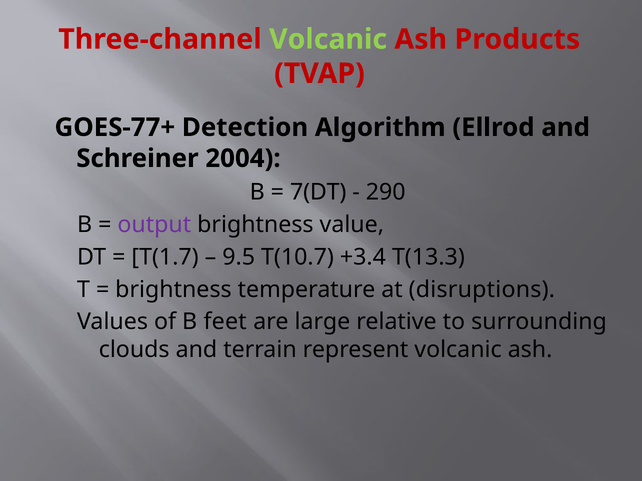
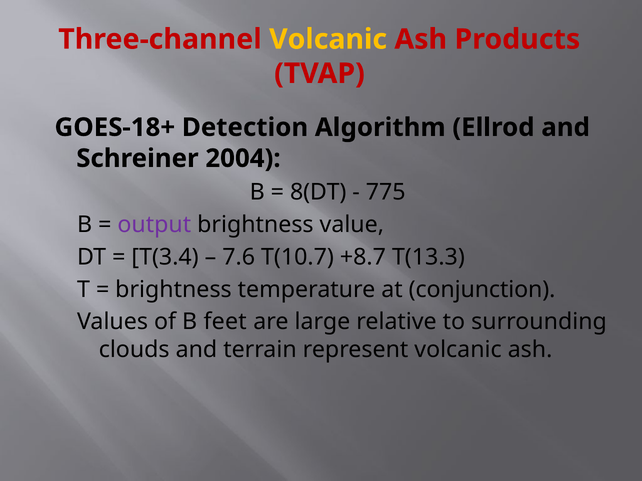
Volcanic colour: light green -> yellow (328, 39)
GOES-77+: GOES-77+ -> GOES-18+ (115, 128)
7(DT: 7(DT -> 8(DT (318, 192)
290: 290 -> 775 (386, 192)
T(1.7: T(1.7 -> T(3.4 (165, 257)
9.5: 9.5 -> 7.6 (239, 257)
+3.4: +3.4 -> +8.7 (363, 257)
disruptions: disruptions -> conjunction (482, 290)
